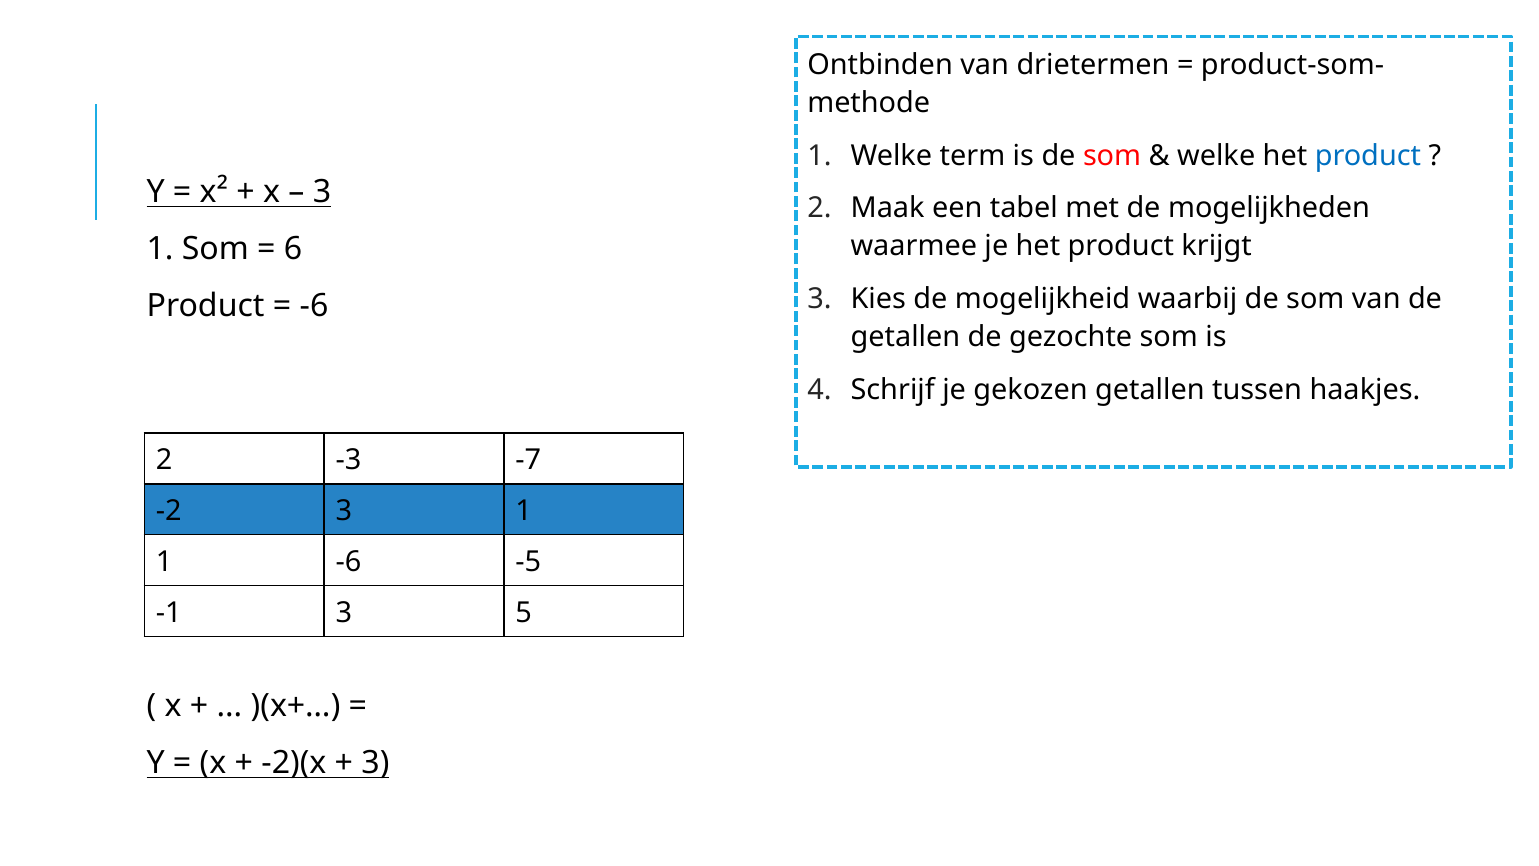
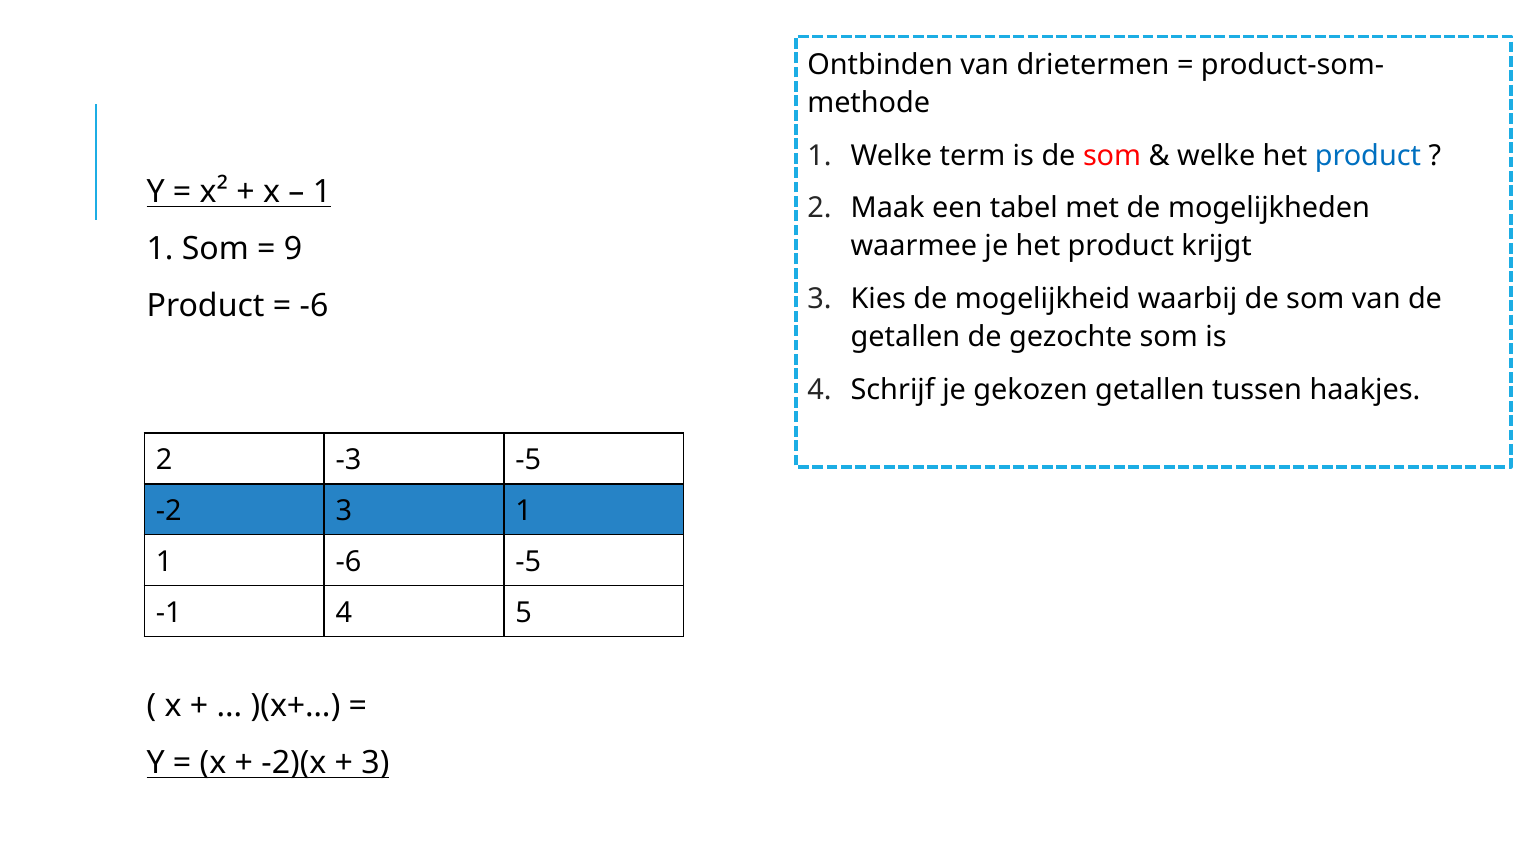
3: 3 -> 1 (322, 192)
6: 6 -> 9 (293, 249)
-3 -7: -7 -> -5 (528, 460)
-1 3: 3 -> 4 (344, 612)
